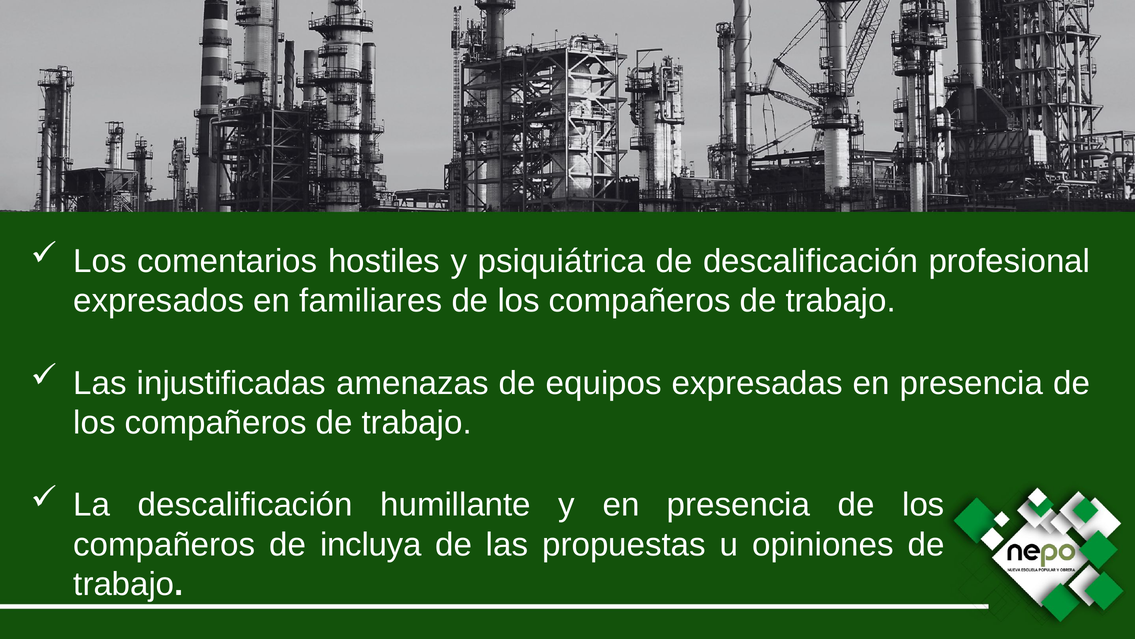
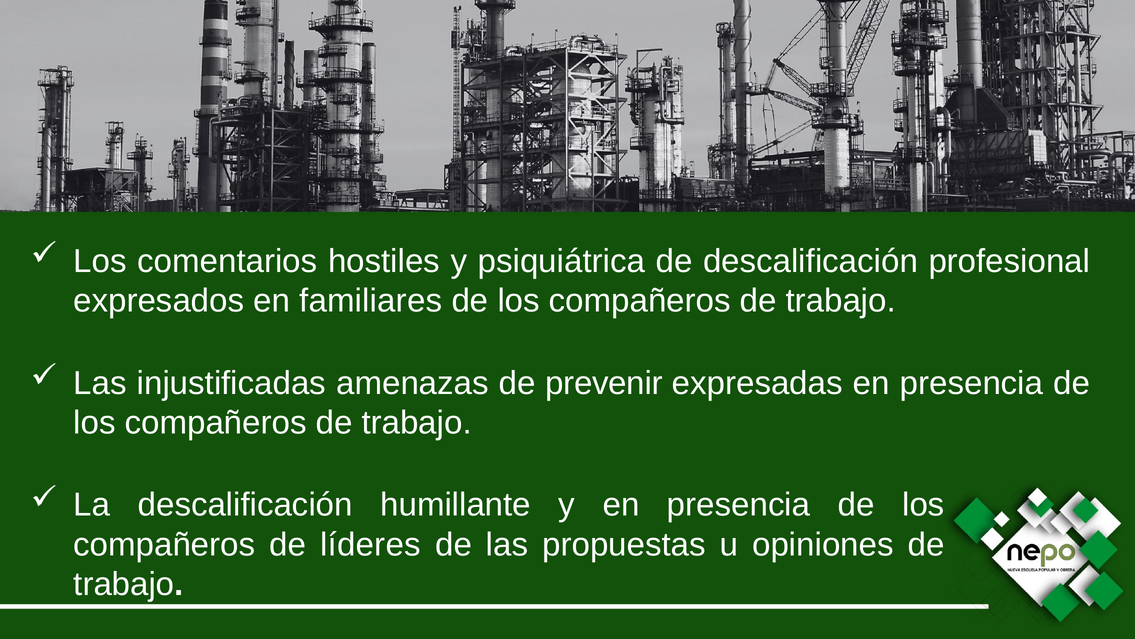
equipos: equipos -> prevenir (604, 383)
incluya: incluya -> líderes (370, 544)
